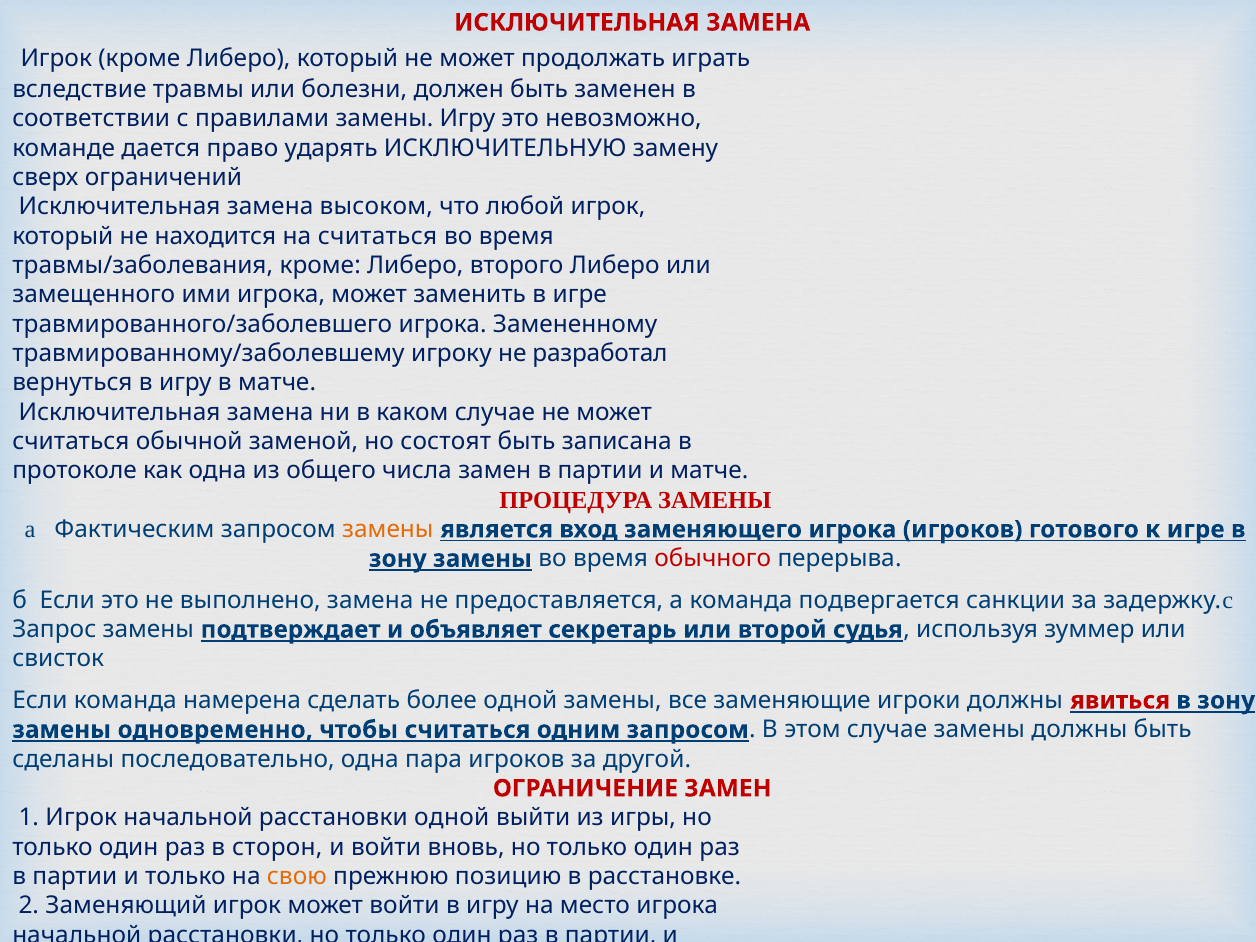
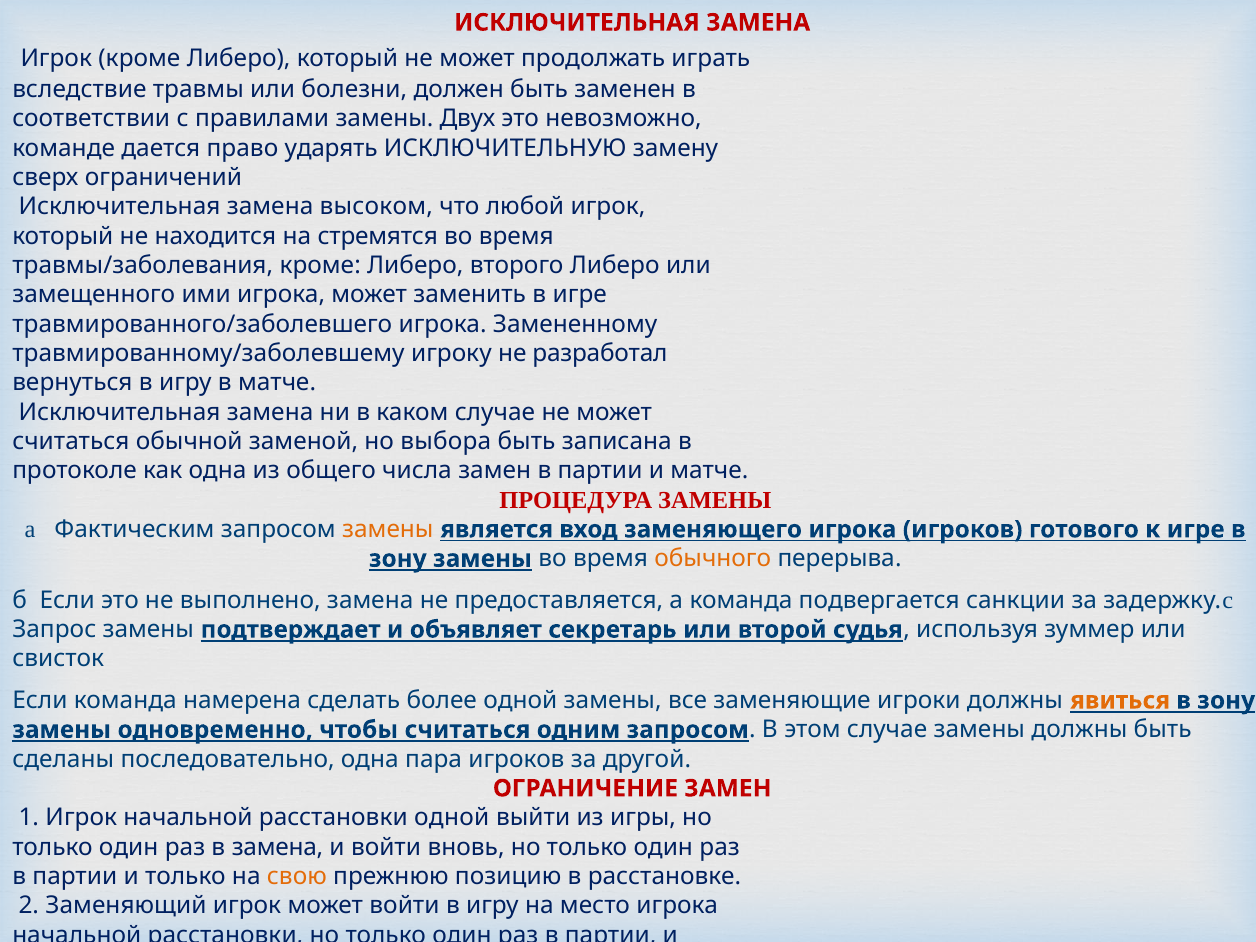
замены Игру: Игру -> Двух (468, 119)
на считаться: считаться -> стремятся (378, 236)
состоят: состоят -> выбора (446, 441)
обычного colour: red -> orange (713, 559)
явиться colour: red -> orange (1120, 700)
в сторон: сторон -> замена (278, 847)
